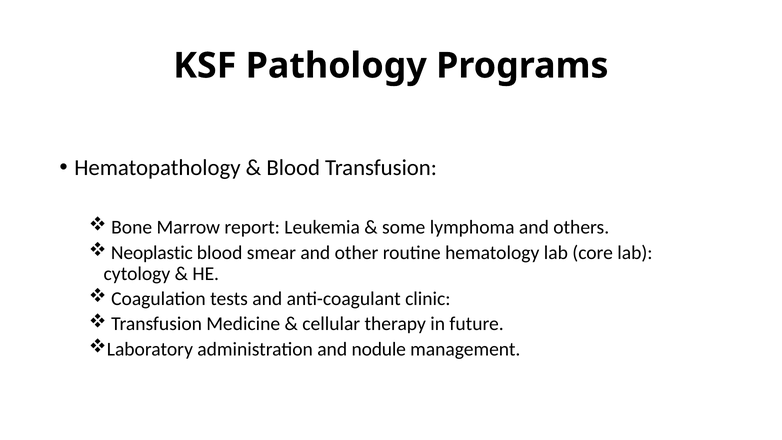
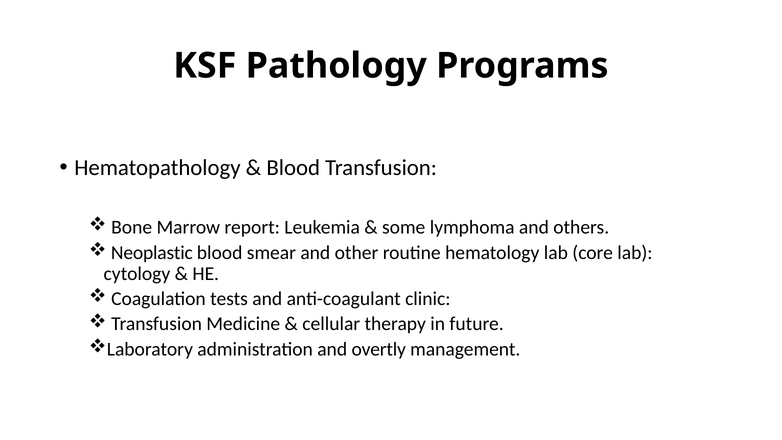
nodule: nodule -> overtly (379, 349)
